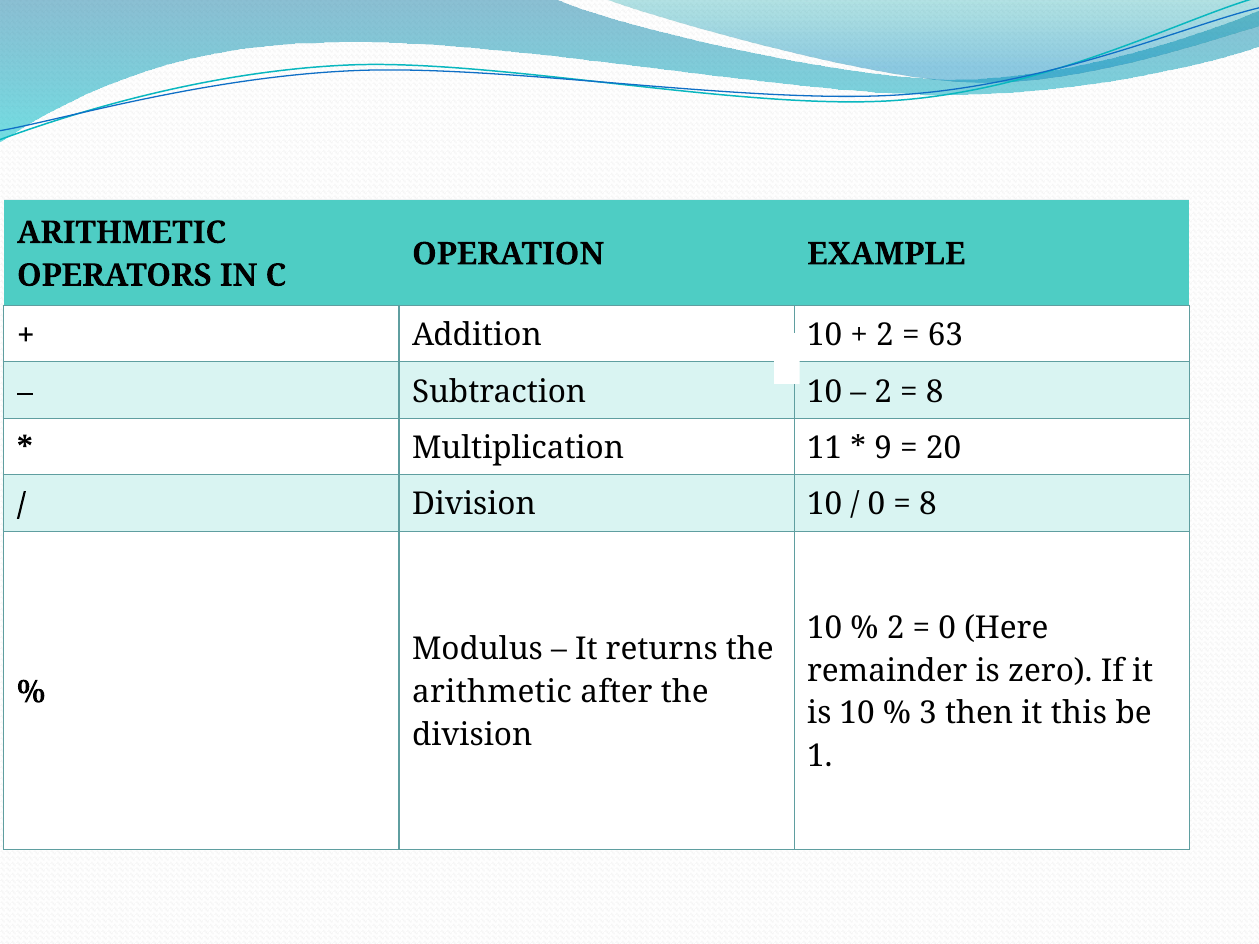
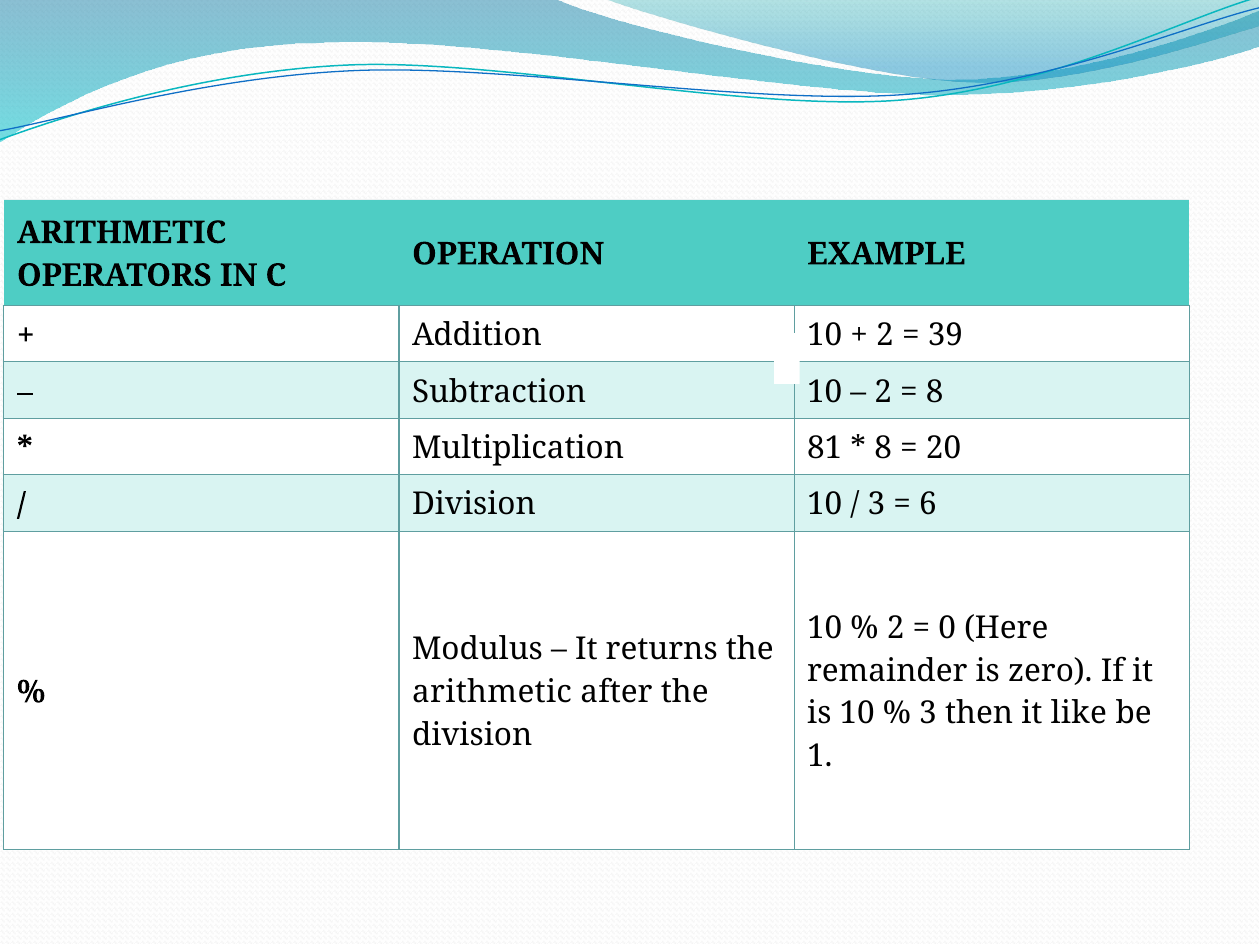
63: 63 -> 39 (945, 335)
11: 11 -> 81 (825, 448)
9: 9 -> 8 (883, 448)
0: 0 -> 3 (876, 505)
8: 8 -> 6 (928, 505)
this: this -> like (1079, 714)
